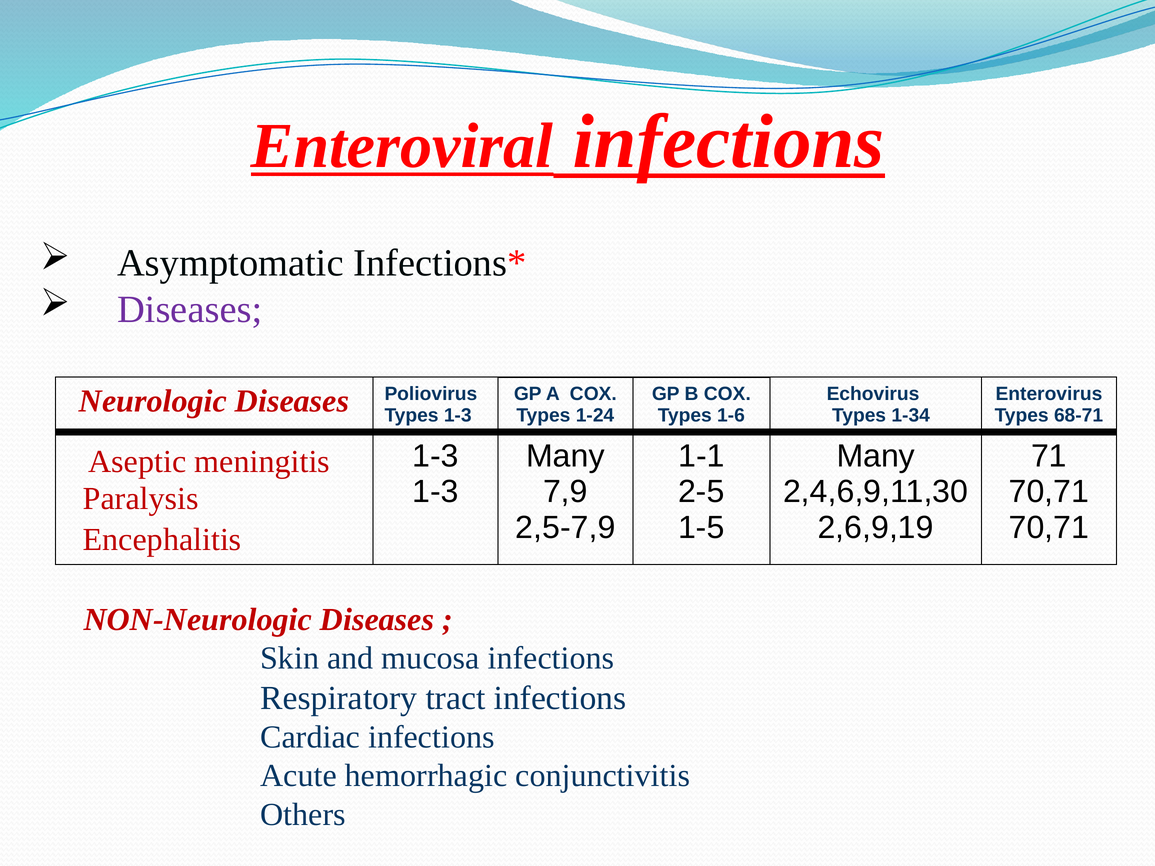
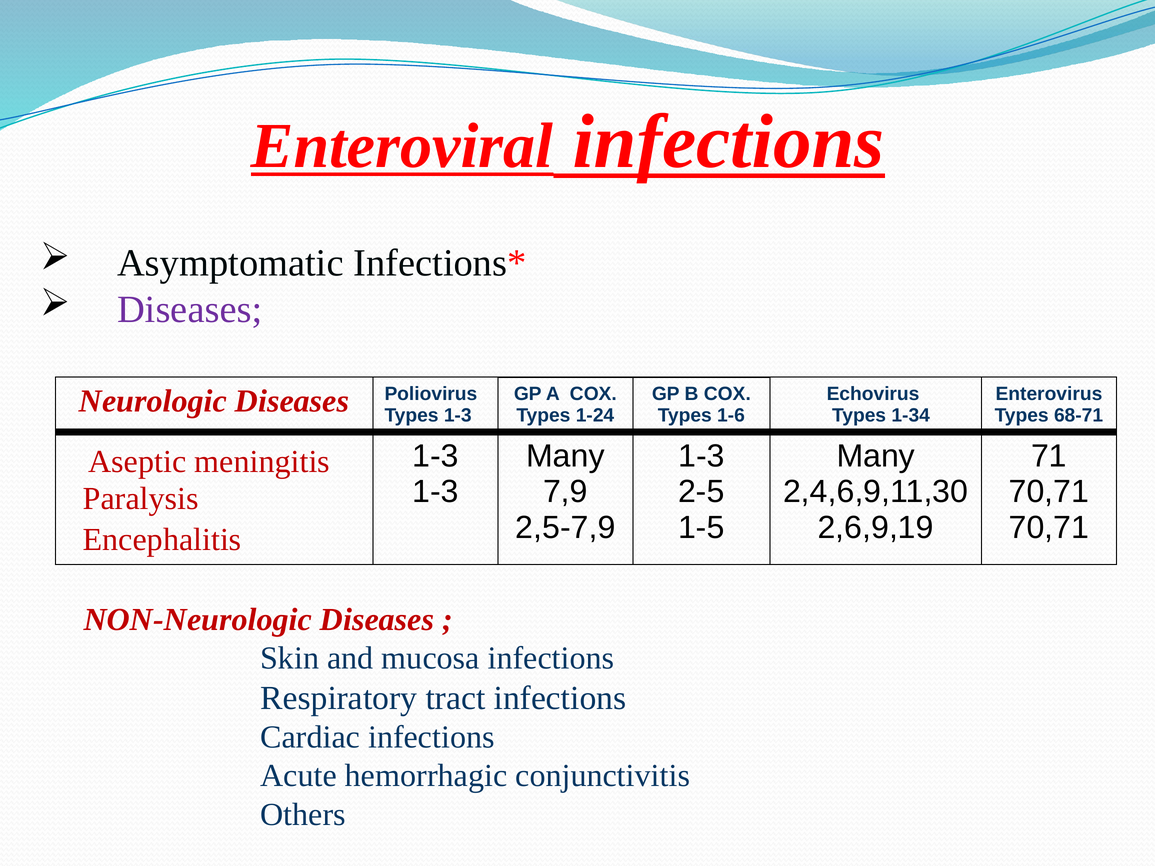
1-1: 1-1 -> 1-3 (701, 456)
